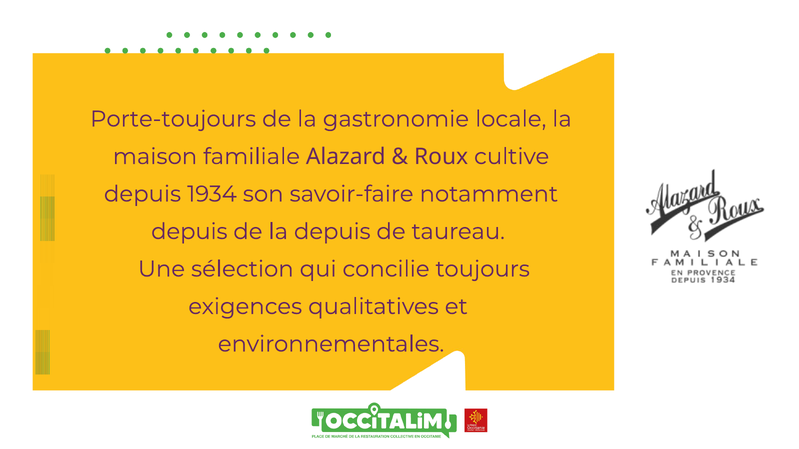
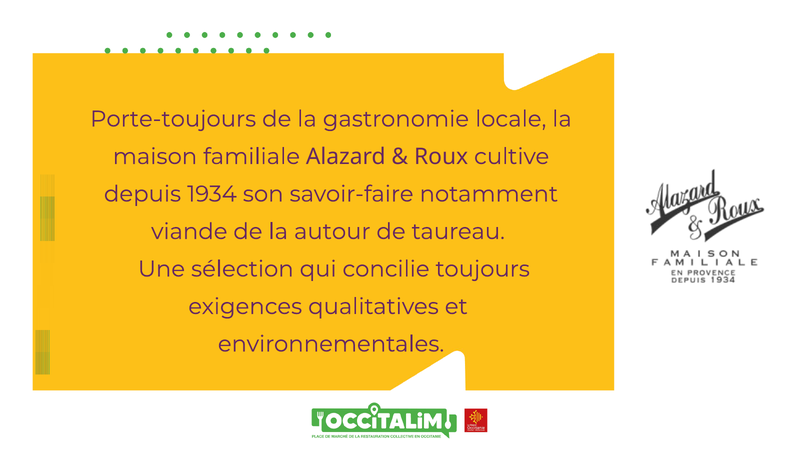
depuis: depuis -> viande (189, 232)
la depuis: depuis -> autour (332, 232)
